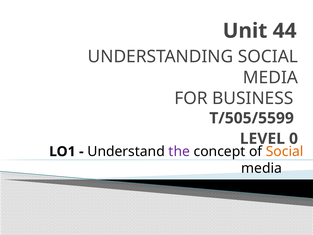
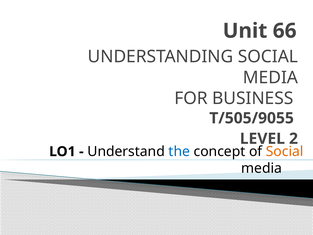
44: 44 -> 66 (285, 31)
T/505/5599: T/505/5599 -> T/505/9055 (252, 118)
0: 0 -> 2 (294, 139)
the colour: purple -> blue (179, 151)
